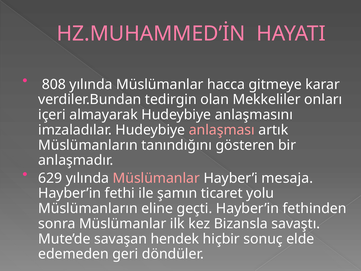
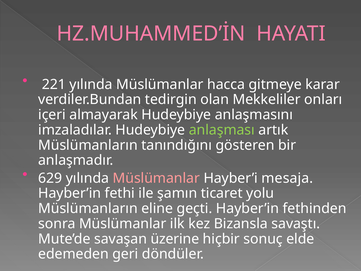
808: 808 -> 221 (54, 84)
anlaşması colour: pink -> light green (222, 130)
hendek: hendek -> üzerine (175, 239)
